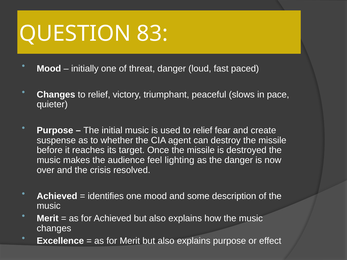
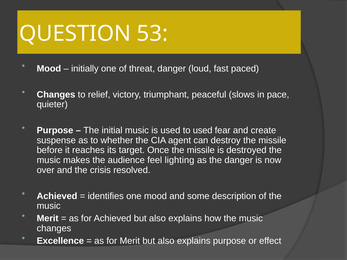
83: 83 -> 53 (152, 34)
used to relief: relief -> used (203, 131)
